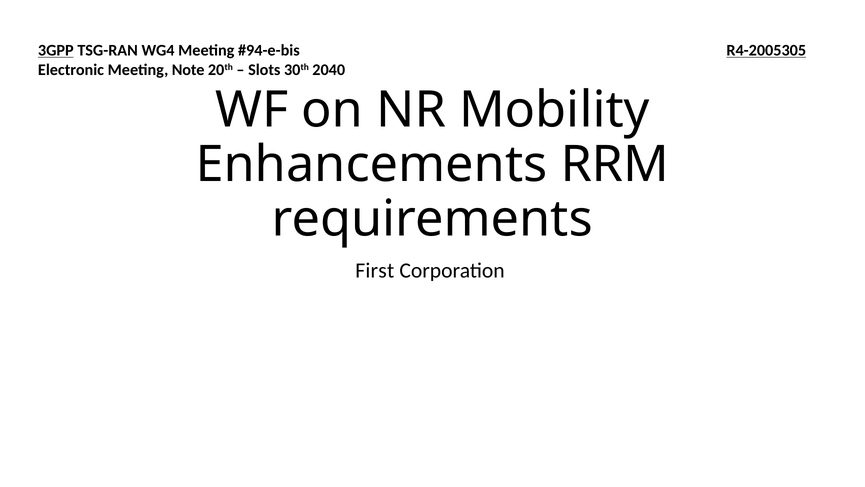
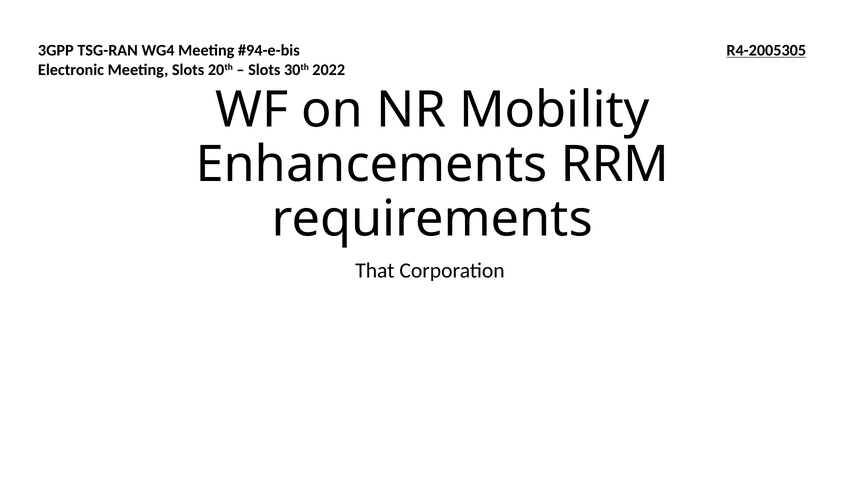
3GPP underline: present -> none (56, 50)
Meeting Note: Note -> Slots (188, 70)
2040: 2040 -> 2022 (329, 70)
First: First -> That (375, 270)
